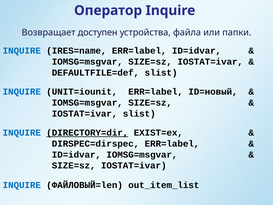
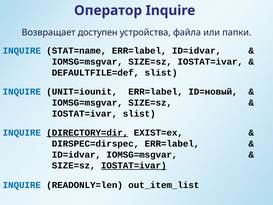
IRES=name: IRES=name -> STAT=name (76, 51)
IOSTAT=ivar underline: none -> present (134, 165)
ФАЙЛОВЫЙ=len: ФАЙЛОВЫЙ=len -> READONLY=len (85, 185)
